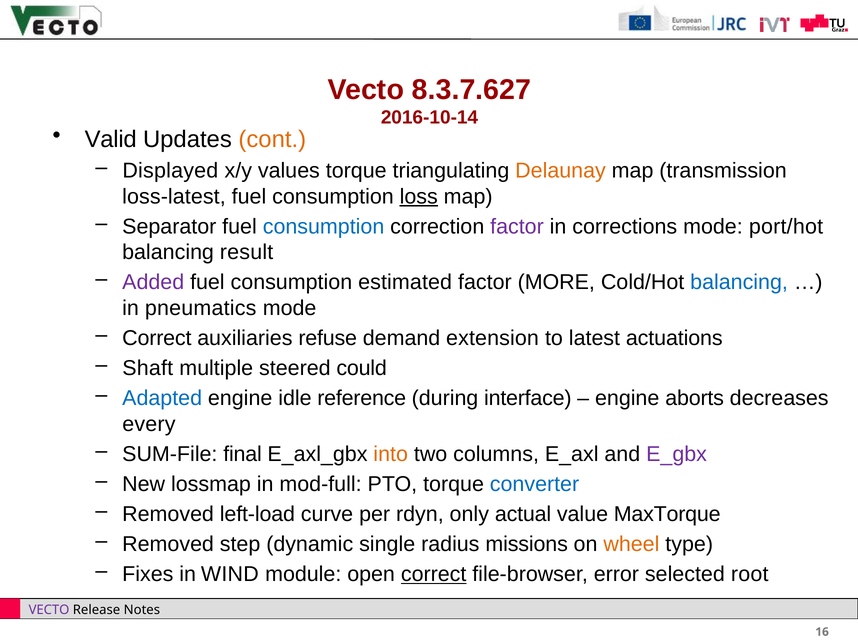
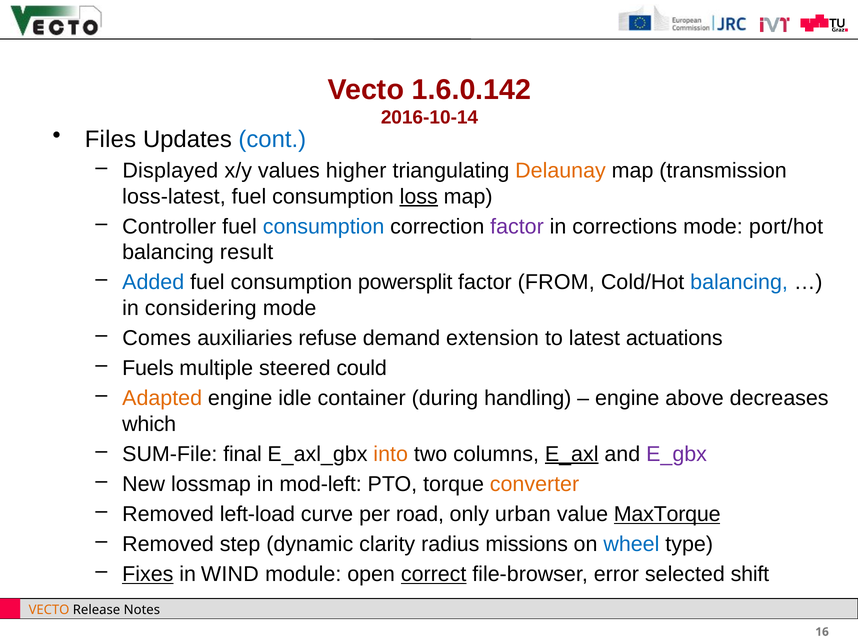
8.3.7.627: 8.3.7.627 -> 1.6.0.142 (472, 90)
Valid: Valid -> Files (110, 139)
cont colour: orange -> blue (272, 139)
values torque: torque -> higher (356, 171)
Separator: Separator -> Controller (169, 226)
Added colour: purple -> blue (153, 282)
estimated: estimated -> powersplit (405, 282)
MORE: MORE -> FROM (556, 282)
pneumatics: pneumatics -> considering (201, 308)
Correct: Correct -> Comes (157, 338)
Shaft: Shaft -> Fuels (148, 368)
Adapted colour: blue -> orange (162, 398)
reference: reference -> container (362, 398)
interface: interface -> handling (528, 398)
aborts: aborts -> above (695, 398)
every: every -> which (149, 424)
E_axl underline: none -> present (572, 454)
mod-full: mod-full -> mod-left (321, 484)
converter colour: blue -> orange (535, 484)
rdyn: rdyn -> road (420, 514)
actual: actual -> urban (523, 514)
MaxTorque underline: none -> present (667, 514)
single: single -> clarity (387, 544)
wheel colour: orange -> blue (631, 544)
Fixes underline: none -> present (148, 574)
root: root -> shift (750, 574)
VECTO colour: purple -> orange (49, 610)
